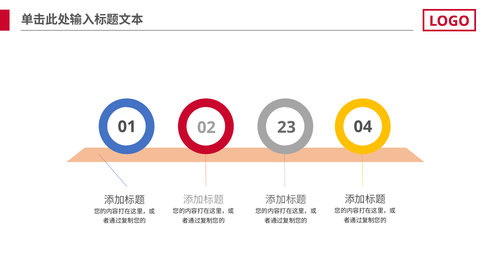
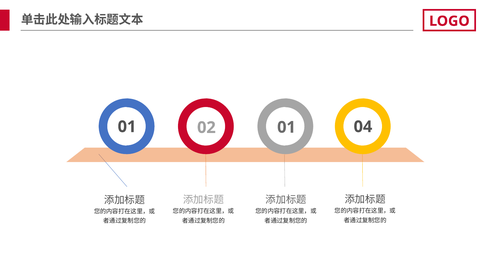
01 23: 23 -> 01 (286, 127)
